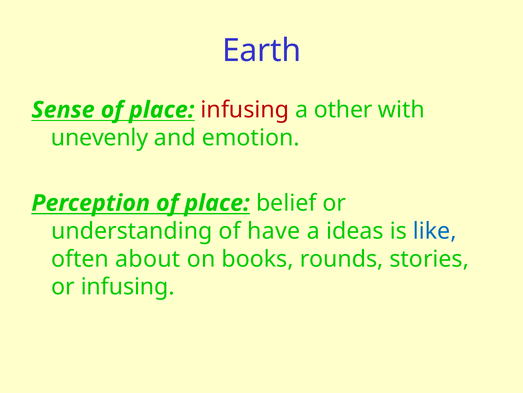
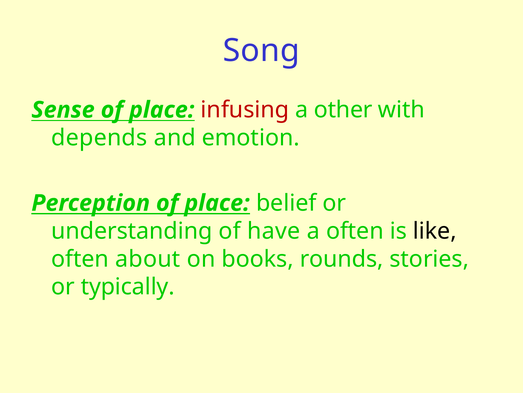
Earth: Earth -> Song (261, 51)
unevenly: unevenly -> depends (99, 138)
a ideas: ideas -> often (355, 231)
like colour: blue -> black (435, 231)
or infusing: infusing -> typically (128, 286)
